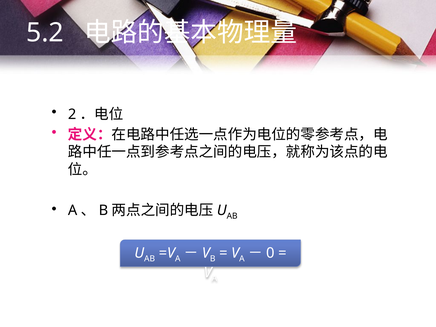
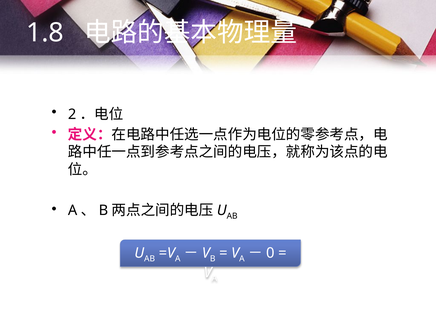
5.2: 5.2 -> 1.8 (45, 33)
